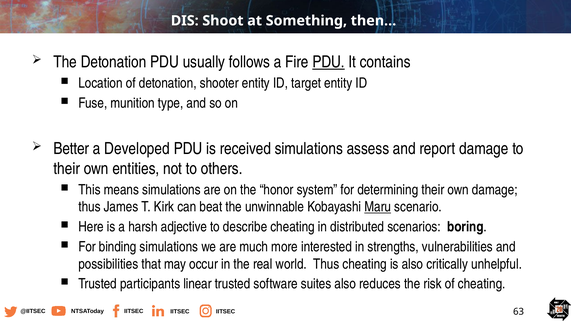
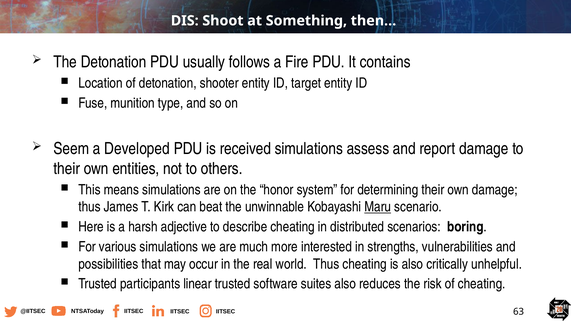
PDU underline: present -> none (329, 62)
Better: Better -> Seem (71, 149)
binding: binding -> various (118, 247)
